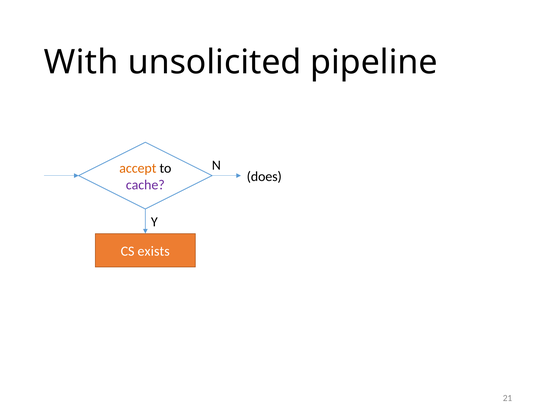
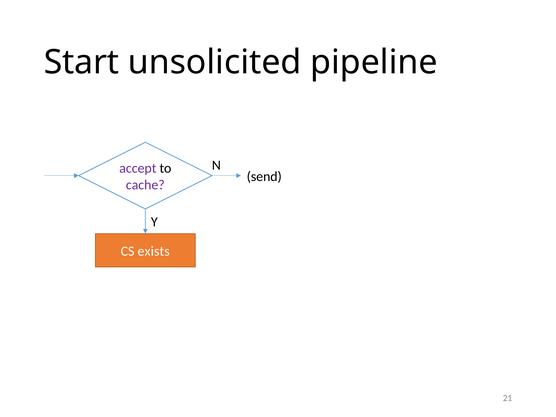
With: With -> Start (81, 62)
accept colour: orange -> purple (138, 168)
does: does -> send (264, 176)
